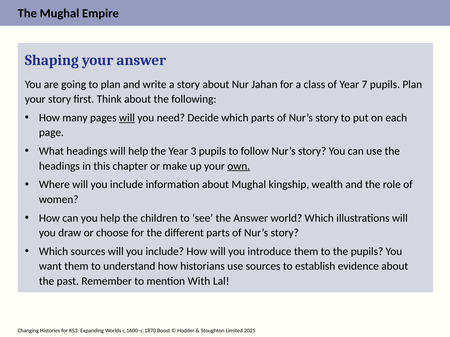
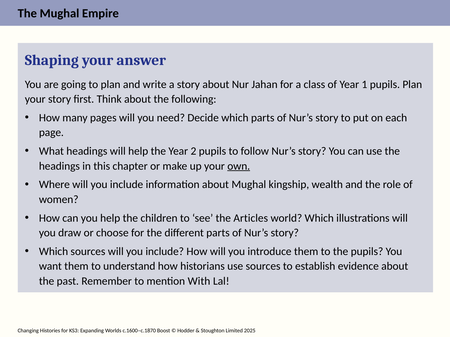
7: 7 -> 1 (364, 84)
will underline: present -> none (127, 118)
3: 3 -> 2 (193, 151)
the Answer: Answer -> Articles (251, 218)
